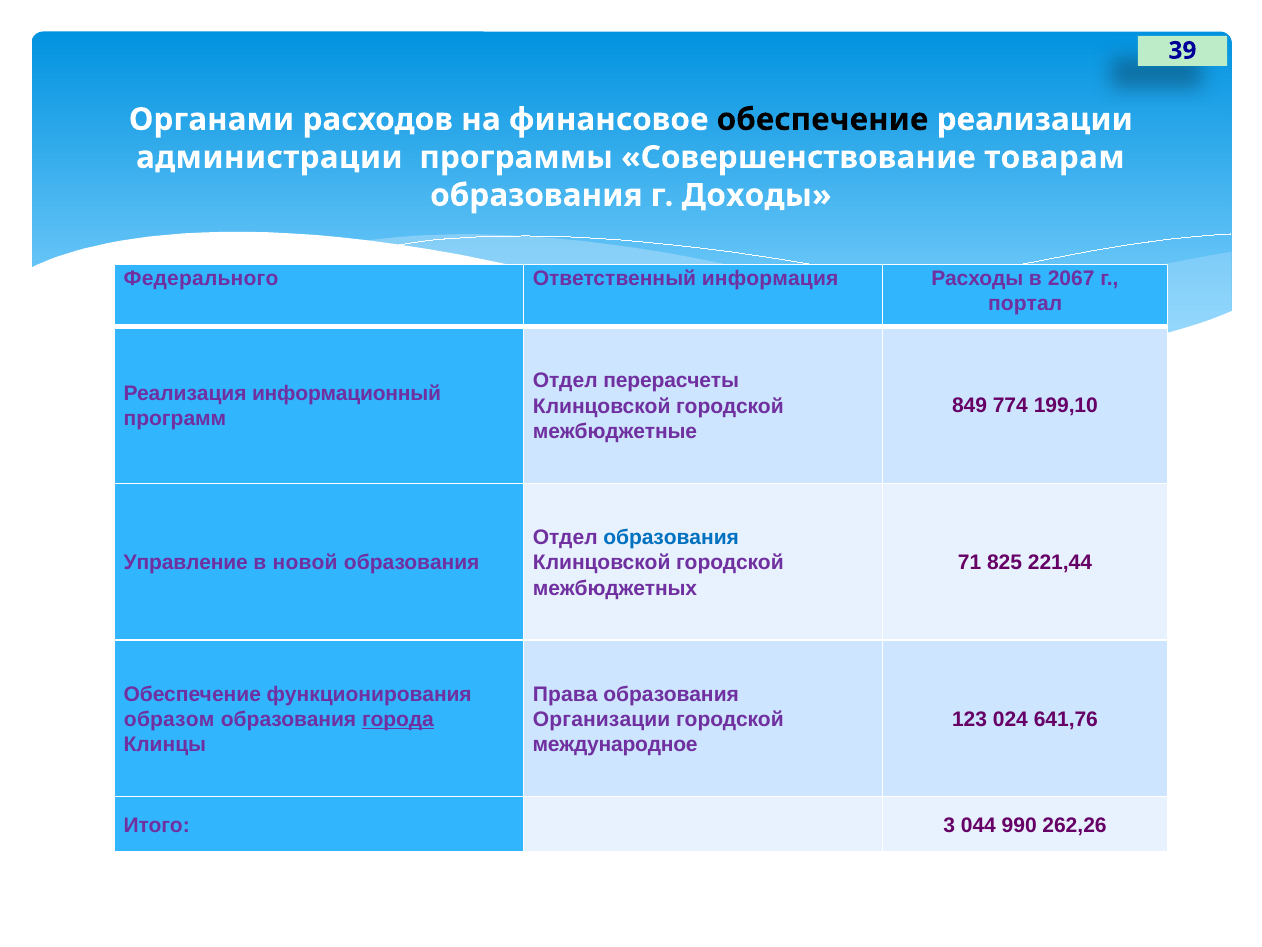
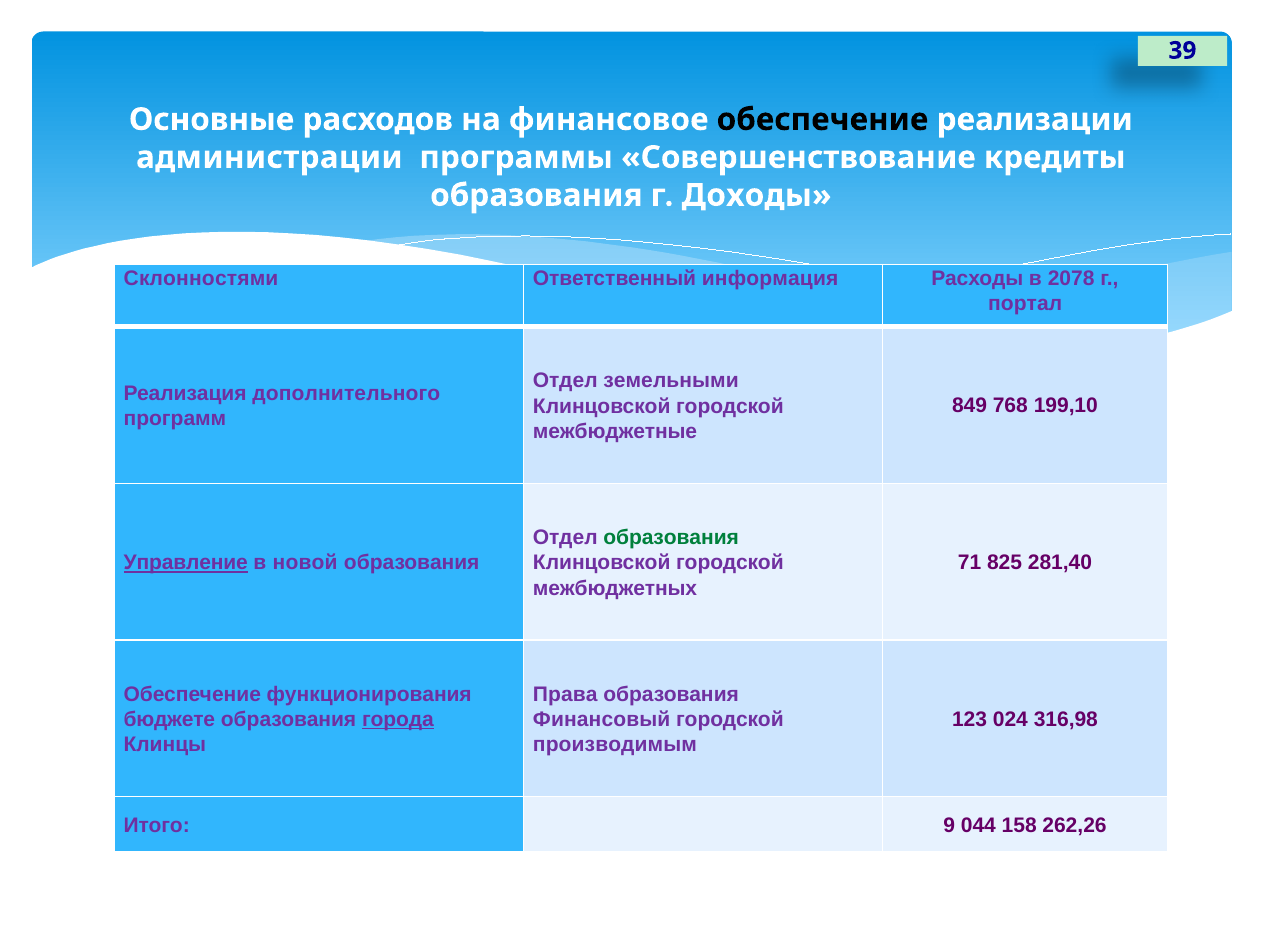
Органами: Органами -> Основные (212, 120)
товарам: товарам -> кредиты (1055, 157)
Федерального: Федерального -> Склонностями (201, 278)
2067: 2067 -> 2078 (1071, 278)
перерасчеты: перерасчеты -> земельными (671, 381)
информационный: информационный -> дополнительного (346, 393)
774: 774 -> 768 (1010, 406)
образования colour: blue -> green (671, 537)
221,44: 221,44 -> 281,40 (1060, 562)
Управление underline: none -> present (186, 563)
641,76: 641,76 -> 316,98 (1066, 719)
образом: образом -> бюджете (169, 719)
Организации: Организации -> Финансовый (602, 719)
международное: международное -> производимым (615, 744)
3: 3 -> 9 (949, 825)
990: 990 -> 158 (1019, 825)
